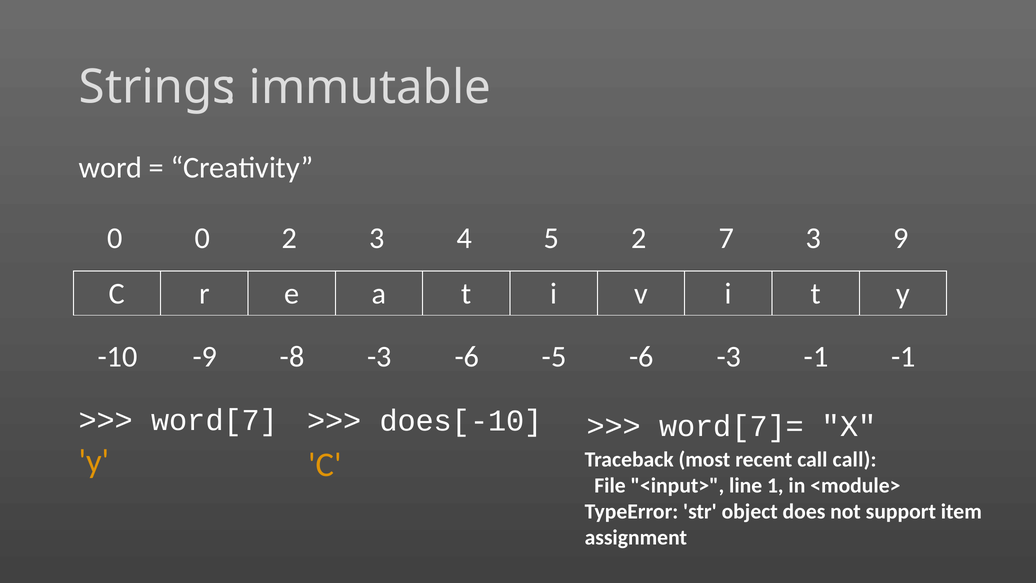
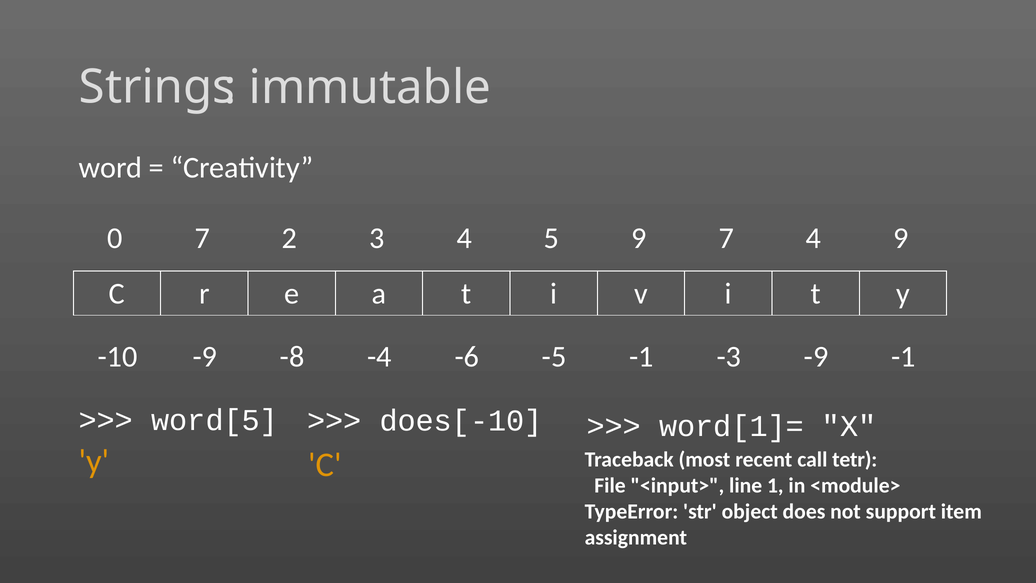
0 0: 0 -> 7 (202, 238)
5 2: 2 -> 9 (639, 238)
7 3: 3 -> 4 (814, 238)
-8 -3: -3 -> -4 (379, 357)
-5 -6: -6 -> -1 (641, 357)
-3 -1: -1 -> -9 (816, 357)
word[7: word[7 -> word[5 (215, 420)
word[7]=: word[7]= -> word[1]= (732, 426)
call call: call -> tetr (855, 459)
